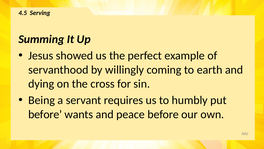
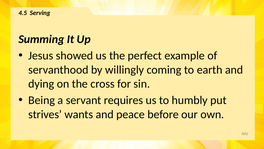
before: before -> strives (45, 114)
